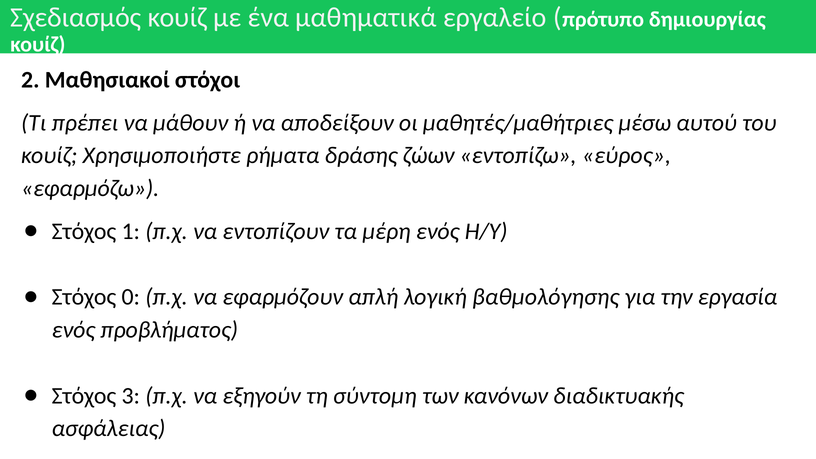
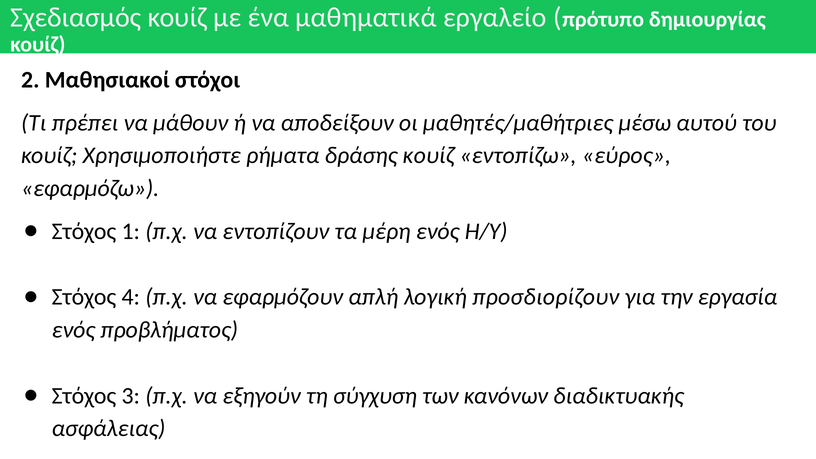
δράσης ζώων: ζώων -> κουίζ (428, 156)
0: 0 -> 4 (131, 297)
βαθμολόγησης: βαθμολόγησης -> προσδιορίζουν (546, 297)
σύντομη: σύντομη -> σύγχυση (375, 396)
